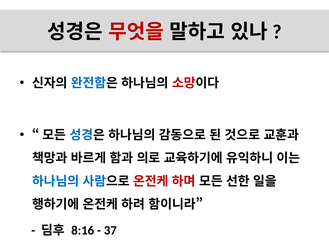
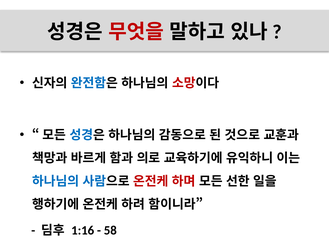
8:16: 8:16 -> 1:16 (83, 230)
37: 37 -> 58 (110, 230)
